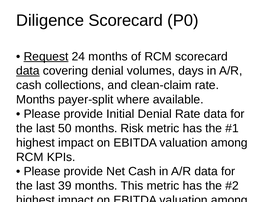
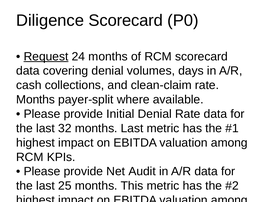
data underline: present -> none (28, 71)
50: 50 -> 32 (65, 129)
months Risk: Risk -> Last (132, 129)
Net Cash: Cash -> Audit (142, 172)
39: 39 -> 25 (65, 186)
